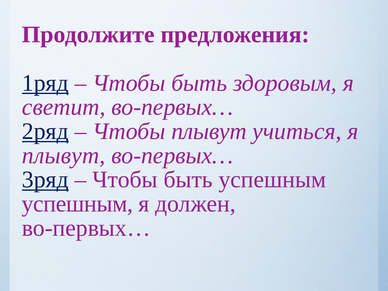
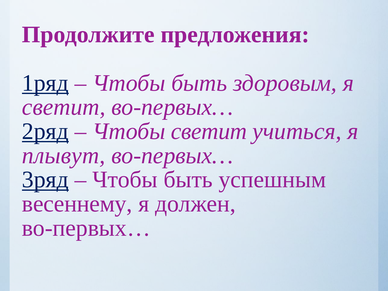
Чтобы плывут: плывут -> светит (209, 131)
успешным: успешным -> весеннему (77, 204)
